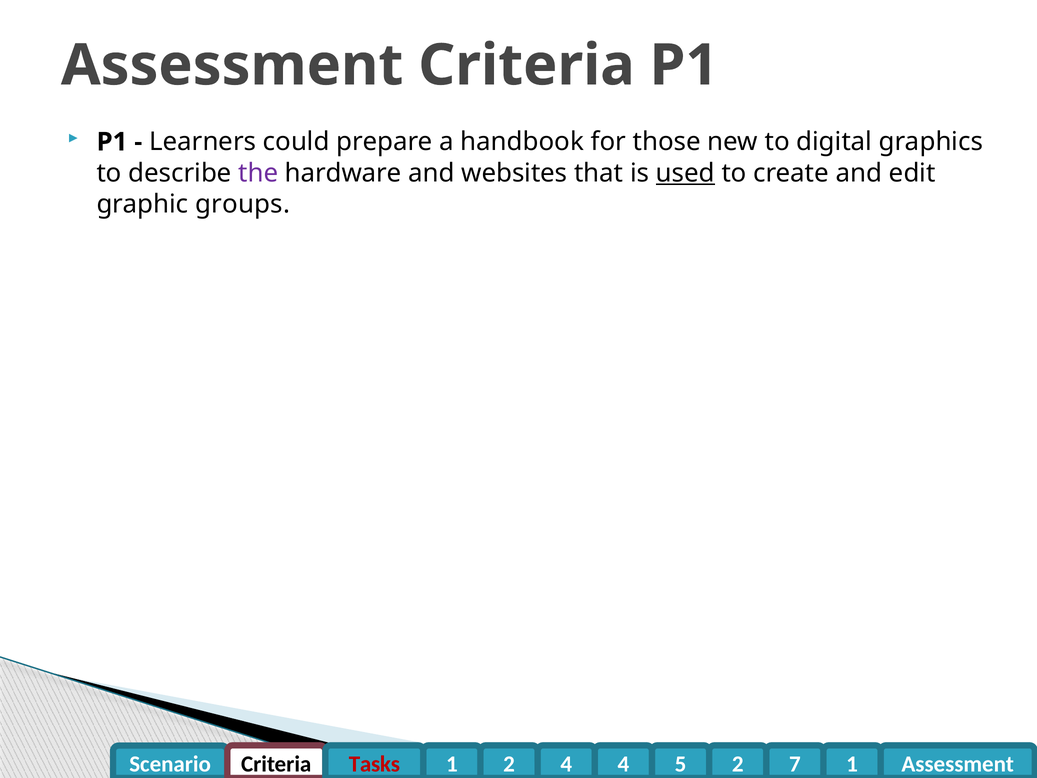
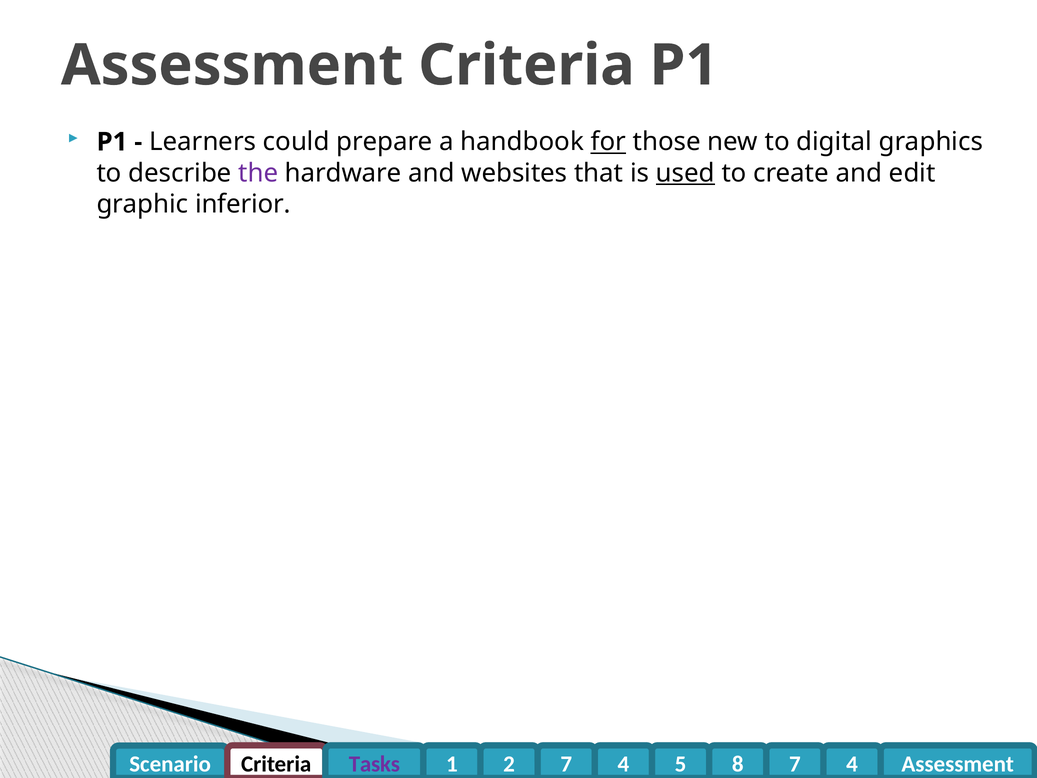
for underline: none -> present (608, 142)
groups: groups -> inferior (243, 204)
2 4: 4 -> 7 (566, 764)
5 2: 2 -> 8 (738, 764)
1: 1 -> 4 (852, 764)
Tasks colour: red -> purple (374, 764)
